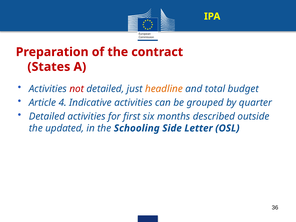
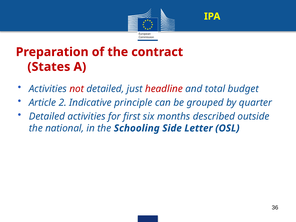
headline colour: orange -> red (164, 89)
4: 4 -> 2 (63, 103)
Indicative activities: activities -> principle (133, 103)
updated: updated -> national (65, 128)
